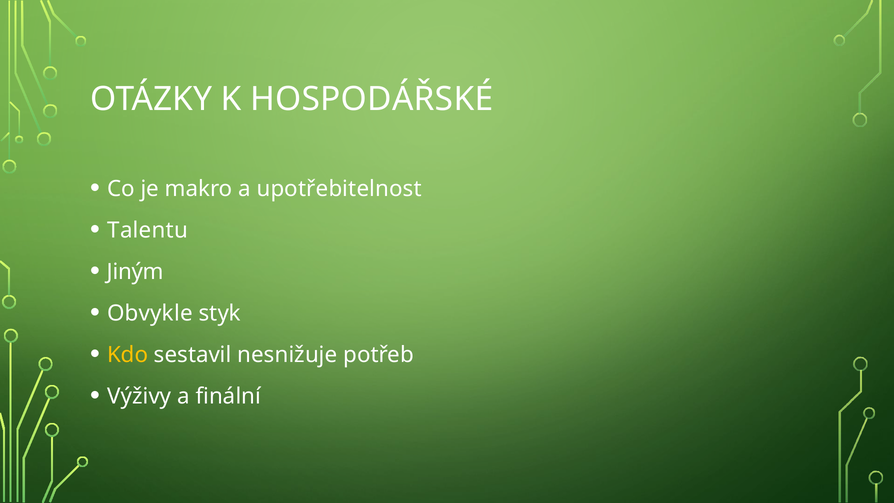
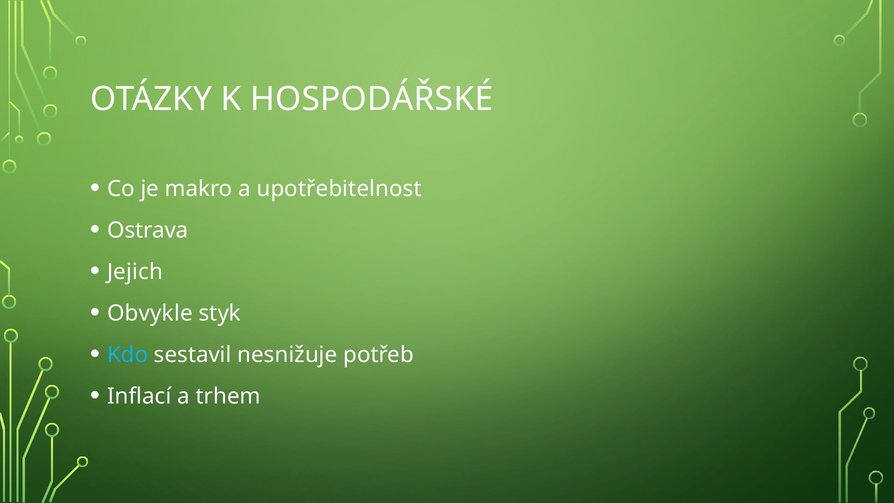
Talentu: Talentu -> Ostrava (148, 230)
Jiným: Jiným -> Jejich (135, 272)
Kdo colour: yellow -> light blue (128, 355)
Výživy: Výživy -> Inflací (139, 396)
finální: finální -> trhem (228, 396)
